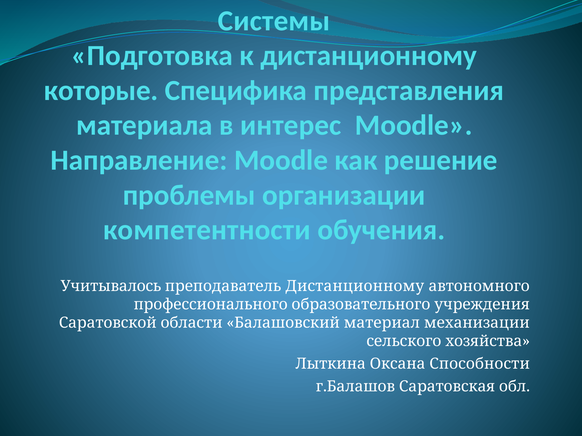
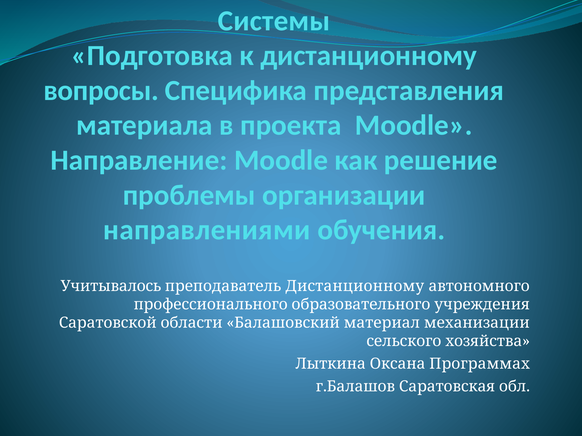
которые: которые -> вопросы (101, 91)
интерес: интерес -> проекта (291, 126)
компетентности: компетентности -> направлениями (207, 230)
Способности: Способности -> Программах (480, 364)
